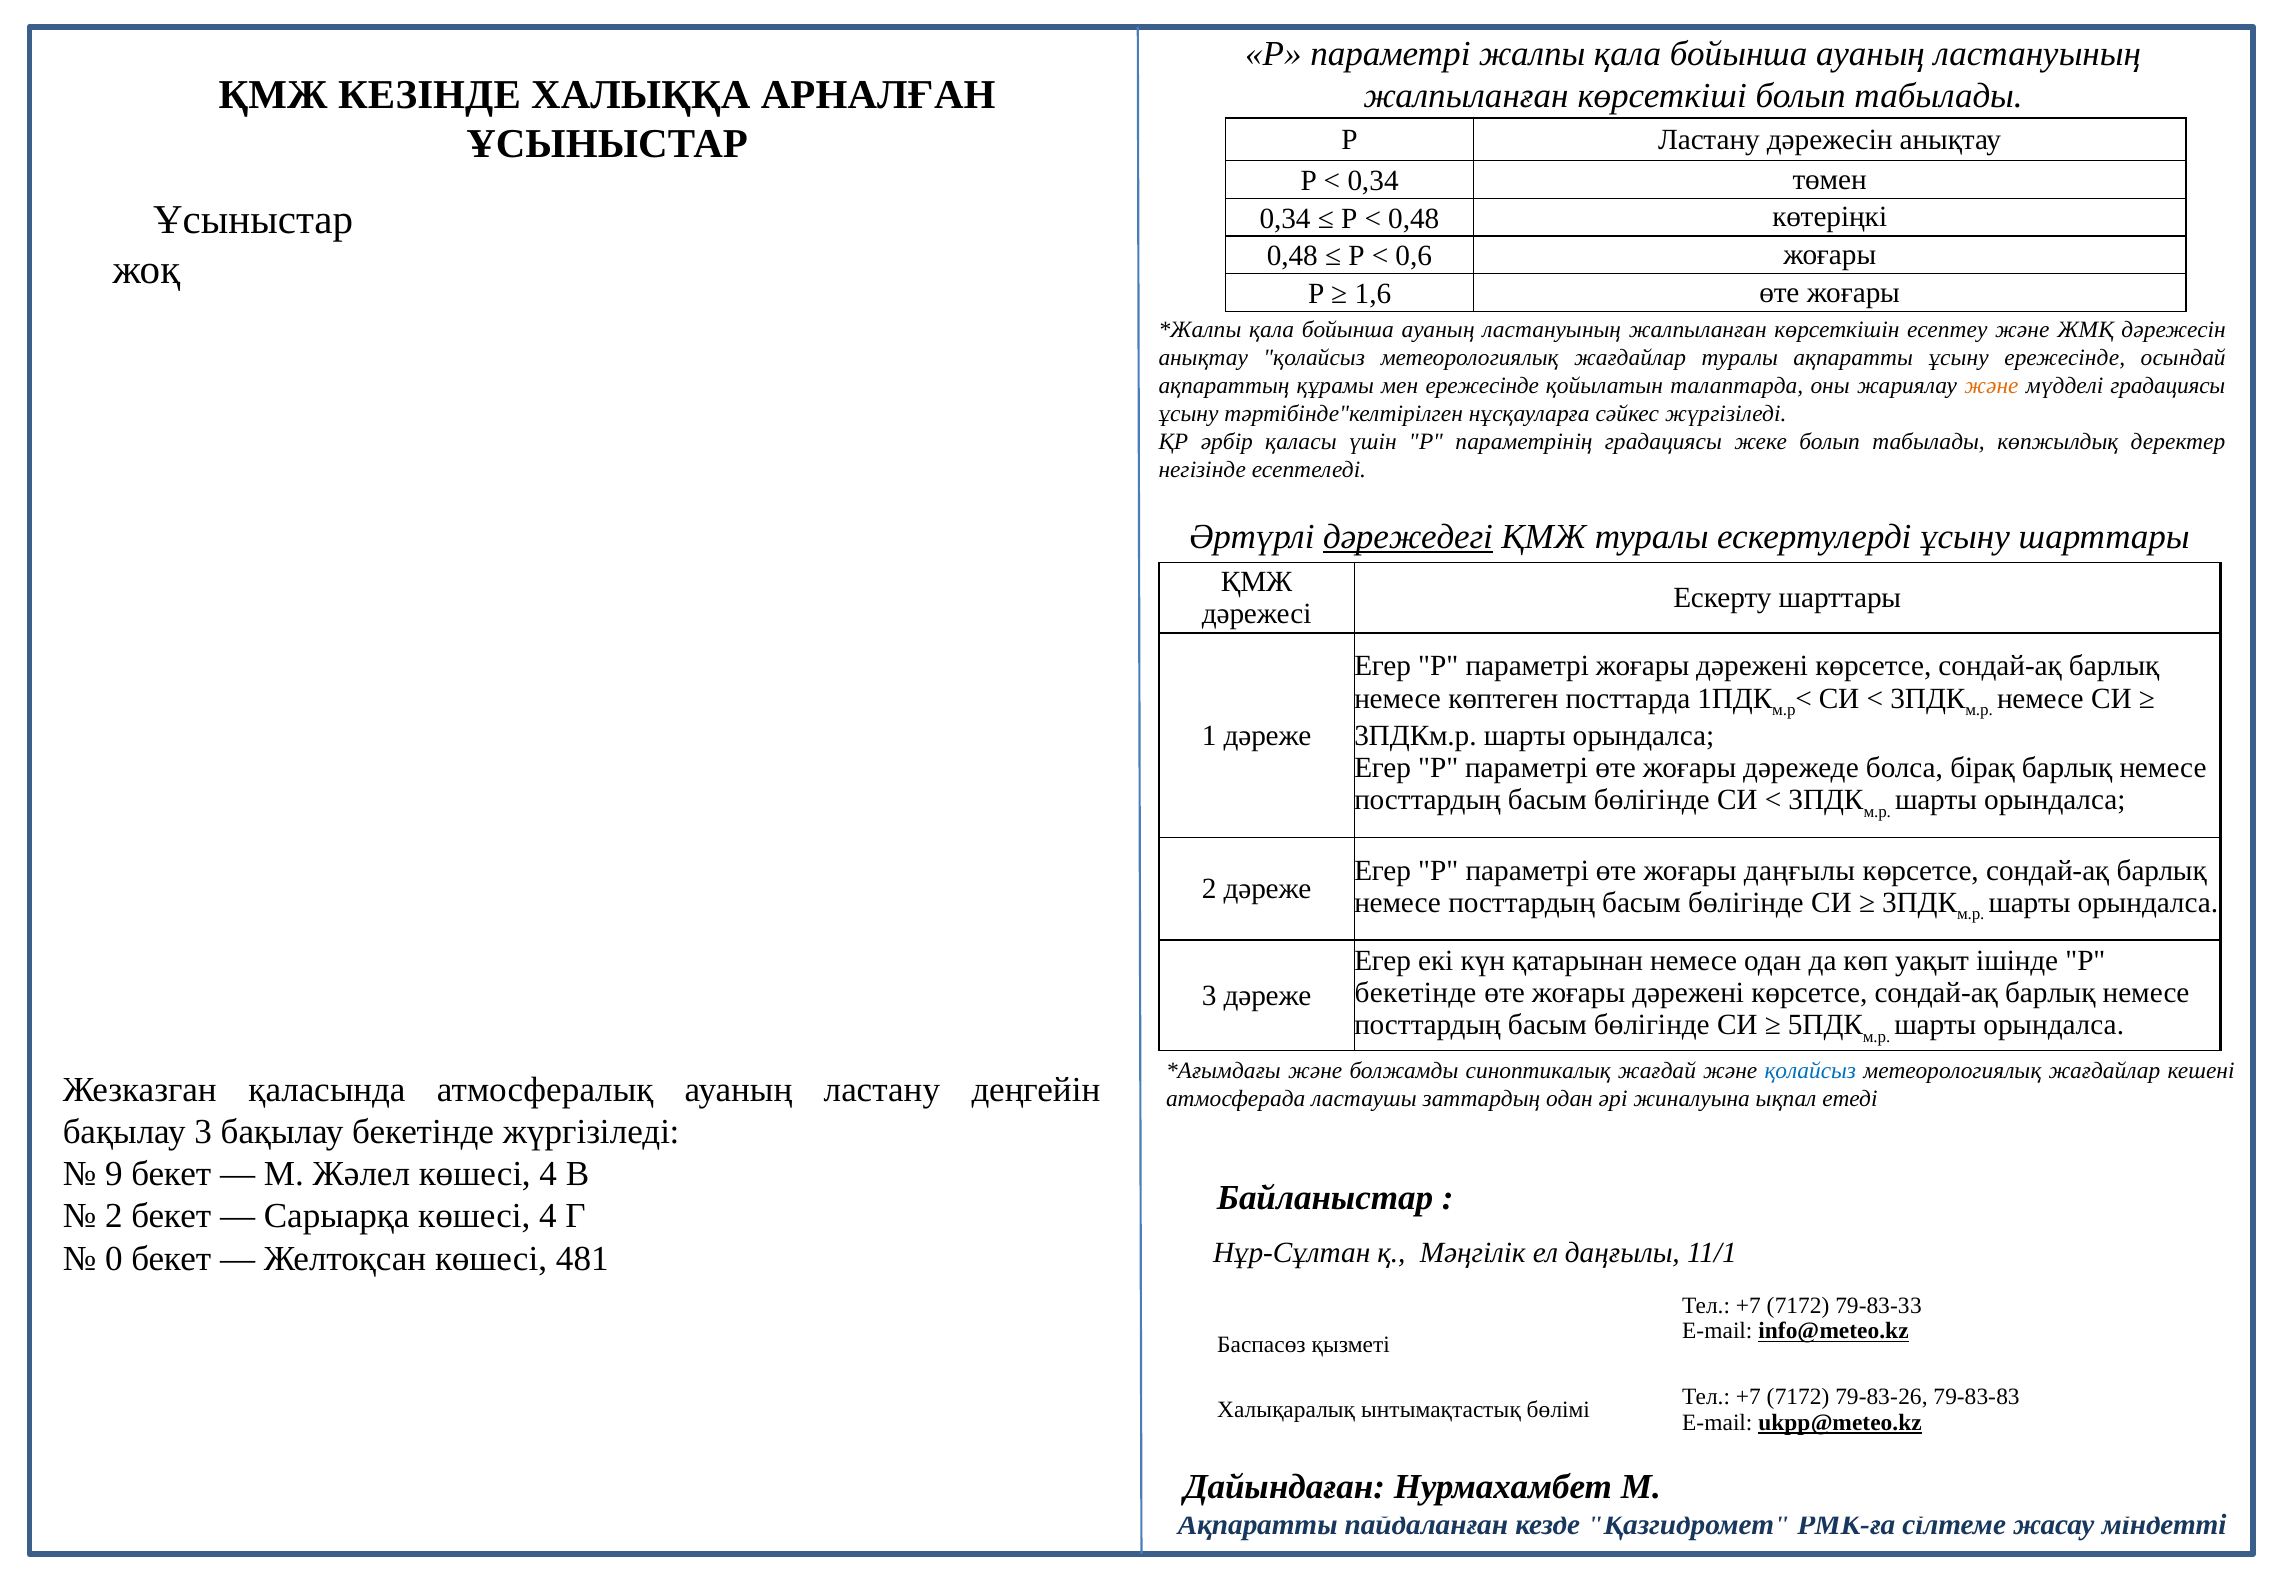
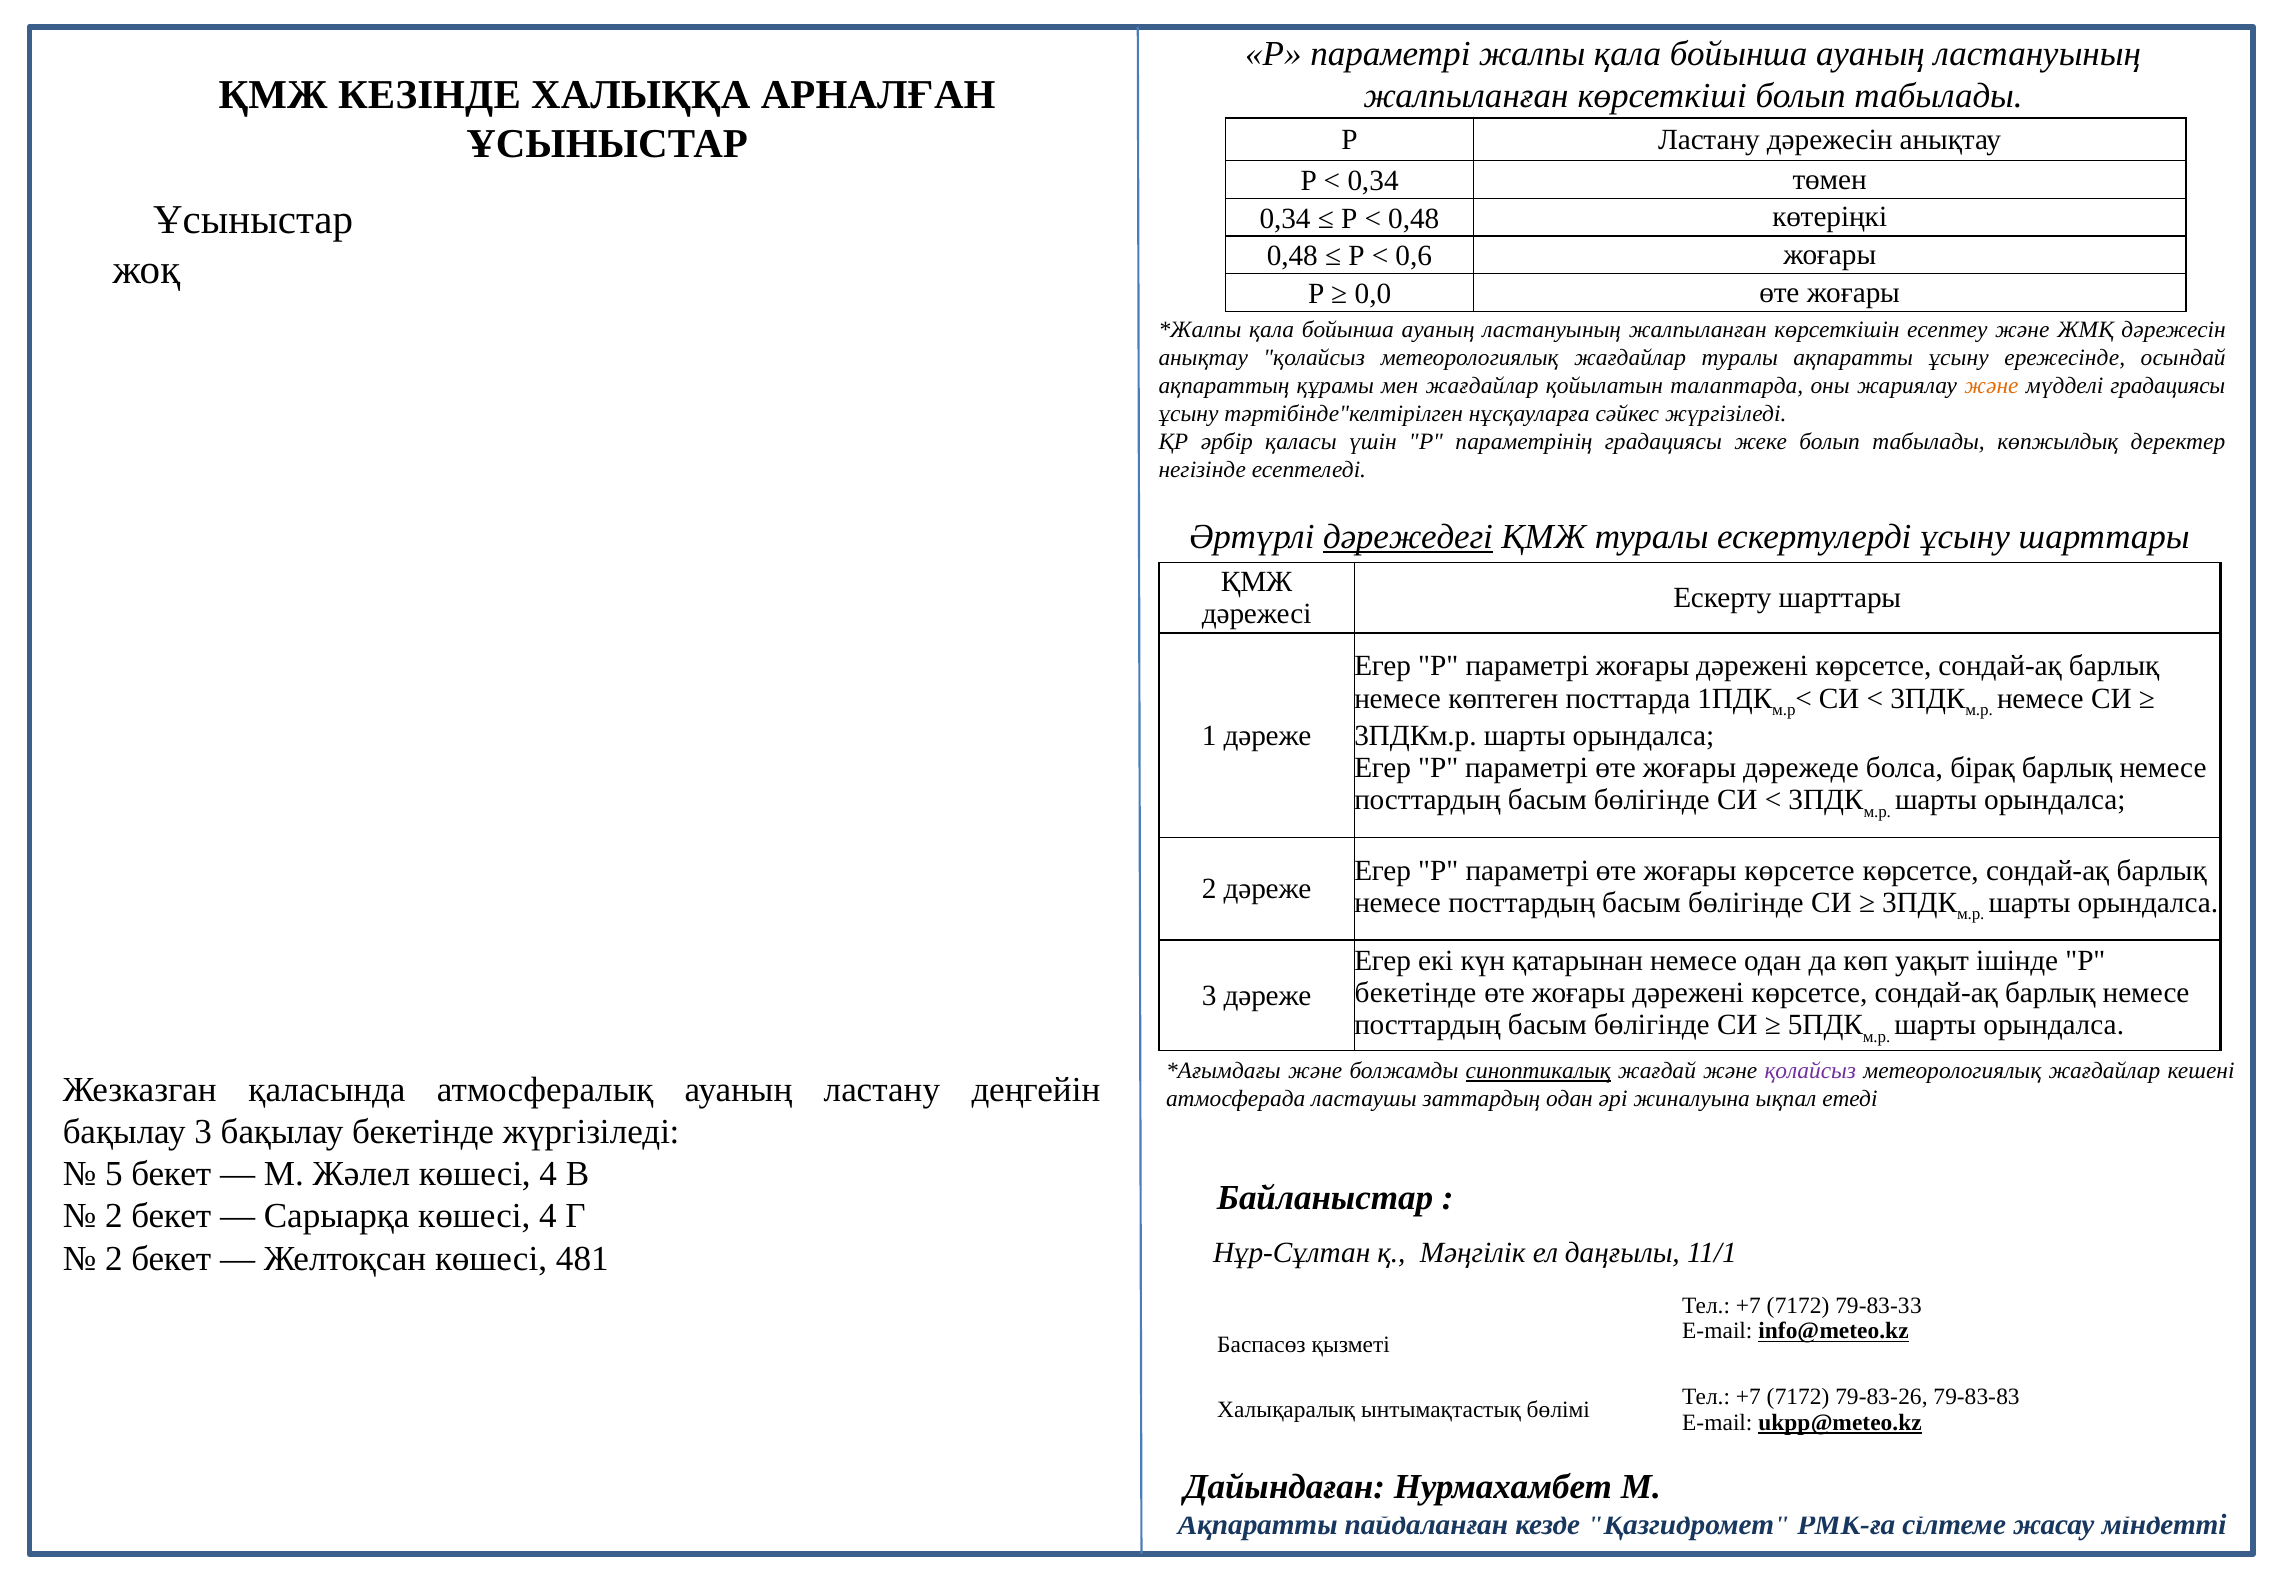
1,6: 1,6 -> 0,0 (1373, 294)
мен ережесінде: ережесінде -> жағдайлар (1482, 386)
жоғары даңғылы: даңғылы -> көрсетсе (1800, 870)
синоптикалық underline: none -> present (1538, 1071)
қолайсыз colour: blue -> purple (1810, 1071)
9: 9 -> 5 (114, 1174)
0: 0 -> 2 (114, 1258)
